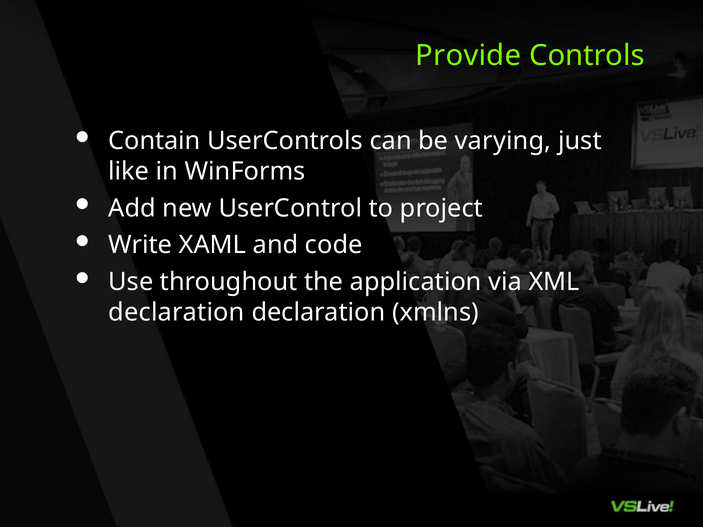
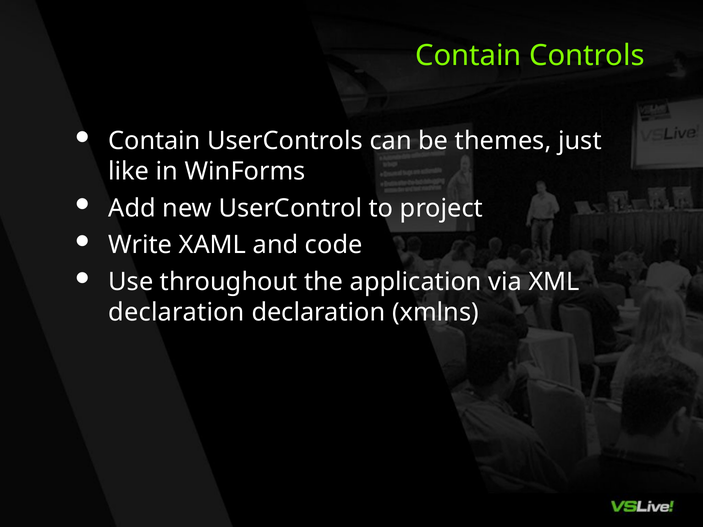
Provide: Provide -> Contain (468, 56)
varying: varying -> themes (503, 141)
